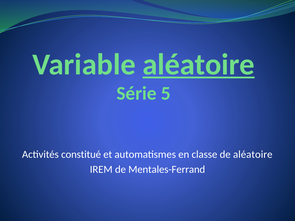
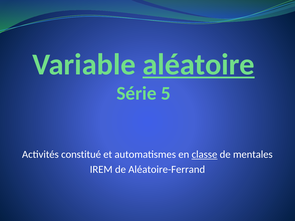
classe underline: none -> present (204, 155)
de aléatoire: aléatoire -> mentales (253, 155)
Mentales-Ferrand: Mentales-Ferrand -> Aléatoire-Ferrand (167, 170)
